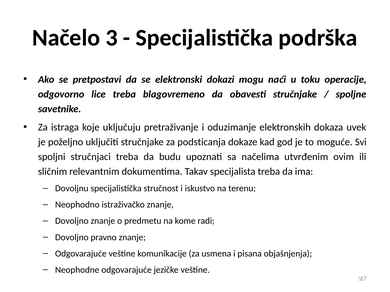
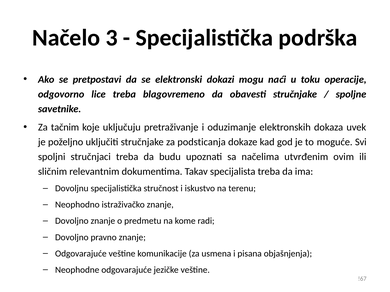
istraga: istraga -> tačnim (65, 127)
